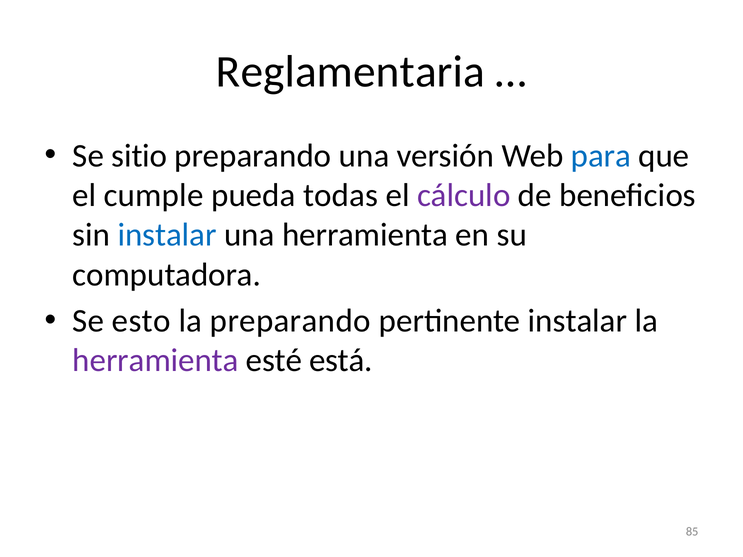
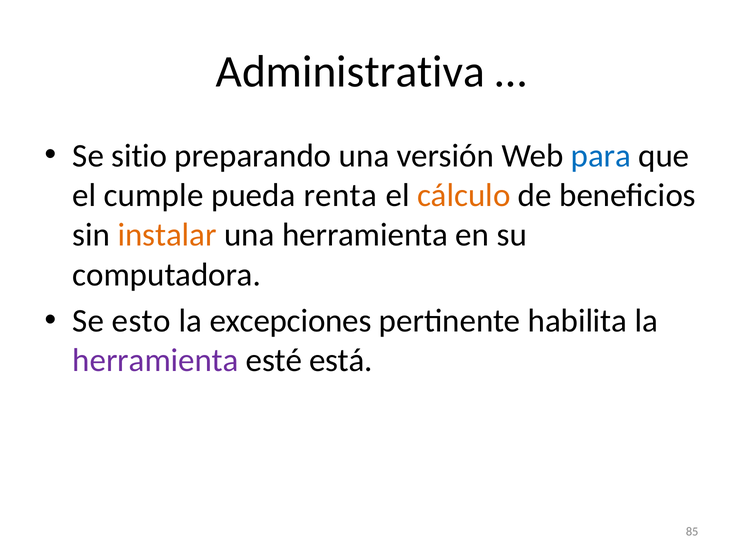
Reglamentaria: Reglamentaria -> Administrativa (351, 72)
todas: todas -> renta (340, 196)
cálculo colour: purple -> orange (464, 196)
instalar colour: blue -> orange (167, 235)
la preparando: preparando -> excepciones (291, 321)
pertinente instalar: instalar -> habilita (578, 321)
